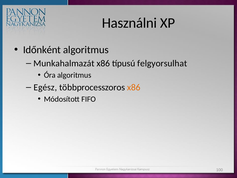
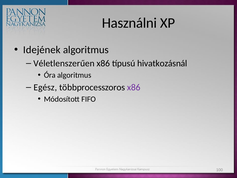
Időnként: Időnként -> Idejének (42, 50)
Munkahalmazát: Munkahalmazát -> Véletlenszerűen (64, 63)
felgyorsulhat: felgyorsulhat -> hivatkozásnál (162, 63)
x86 colour: orange -> purple (134, 87)
